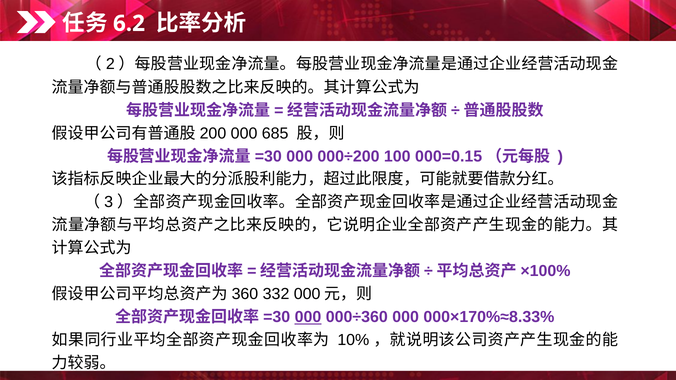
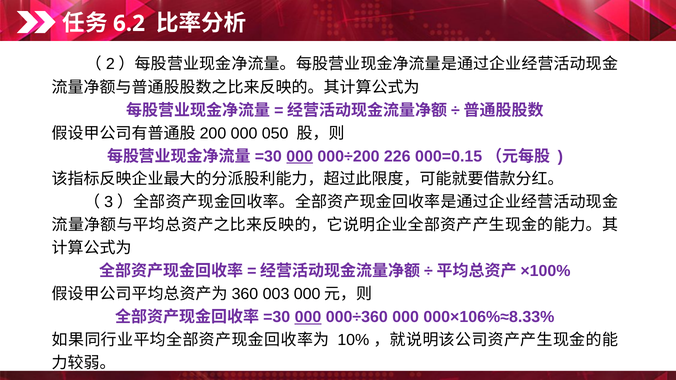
685: 685 -> 050 (275, 133)
000 underline: none -> present (300, 156)
100: 100 -> 226 (397, 156)
332: 332 -> 003 (276, 294)
000×170%≈8.33%: 000×170%≈8.33% -> 000×106%≈8.33% (489, 317)
